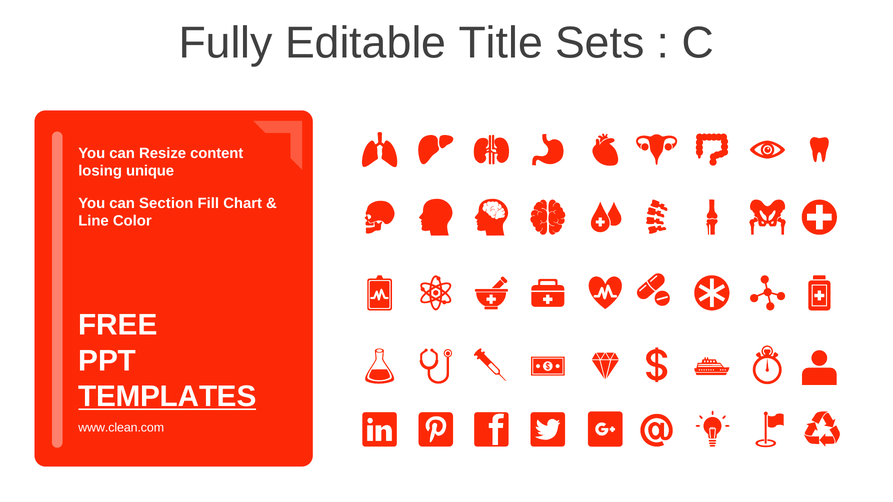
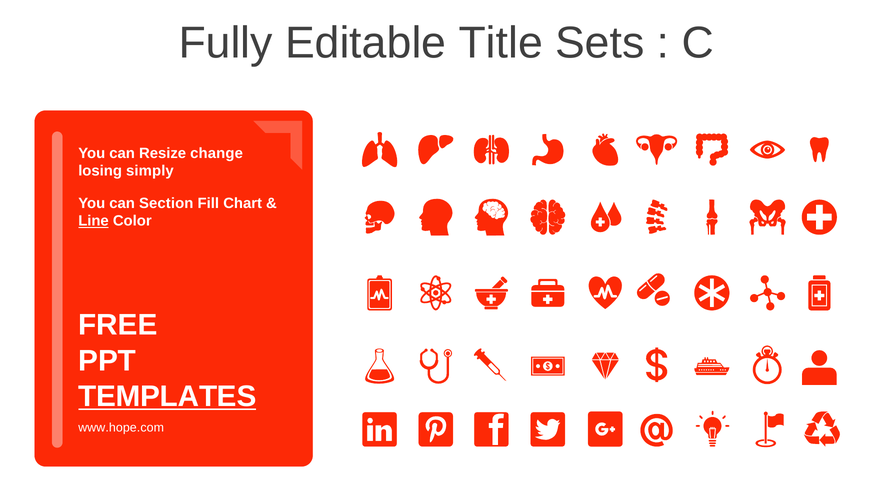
content: content -> change (217, 153)
unique: unique -> simply (150, 171)
Line underline: none -> present (94, 221)
www.clean.com: www.clean.com -> www.hope.com (121, 428)
